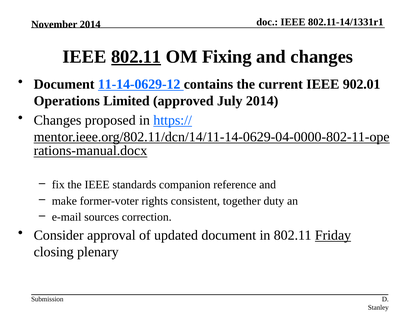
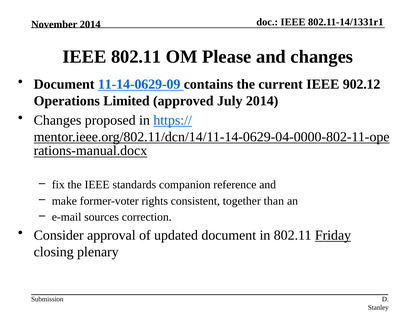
802.11 underline: present -> none (136, 57)
Fixing: Fixing -> Please (227, 57)
11-14-0629-12: 11-14-0629-12 -> 11-14-0629-09 (139, 84)
902.01: 902.01 -> 902.12 (362, 84)
duty: duty -> than (274, 201)
